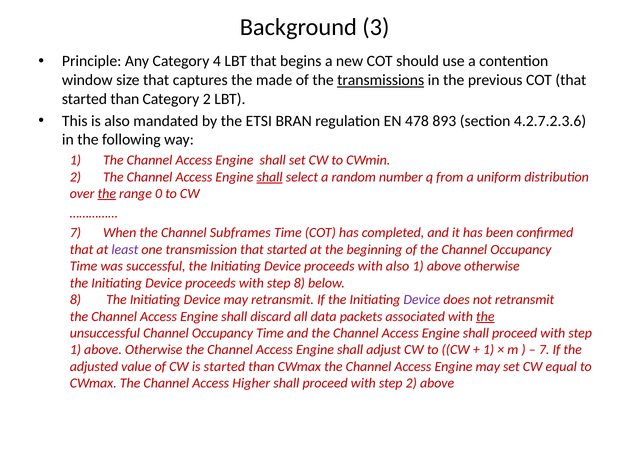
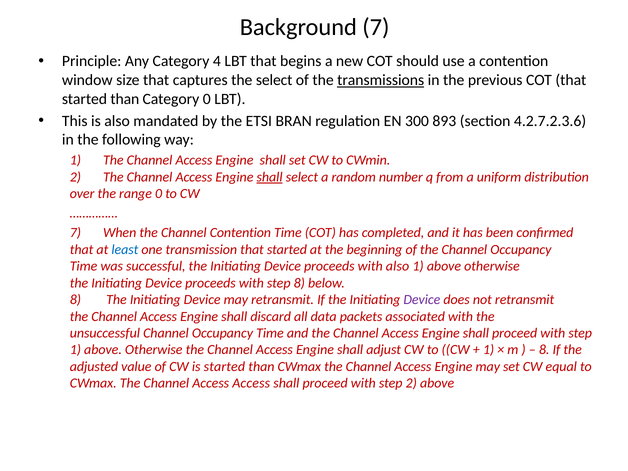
Background 3: 3 -> 7 (376, 27)
the made: made -> select (274, 80)
Category 2: 2 -> 0 (207, 99)
478: 478 -> 300 (417, 121)
the underline: present -> none (107, 194)
Channel Subframes: Subframes -> Contention (240, 233)
least colour: purple -> blue (125, 249)
the underline: present -> none (485, 316)
7: 7 -> 8 (544, 350)
Access Higher: Higher -> Access (251, 383)
